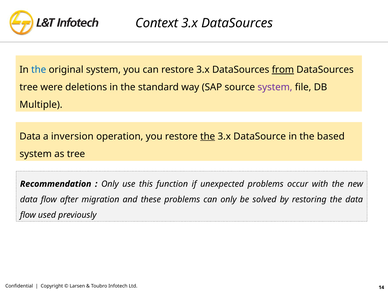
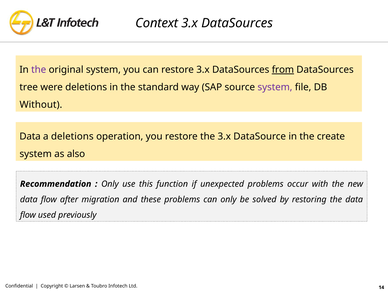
the colour: blue -> purple (39, 70)
Multiple: Multiple -> Without (41, 105)
a inversion: inversion -> deletions (72, 136)
the underline: present -> none (208, 136)
based: based -> create (331, 136)
as tree: tree -> also (76, 154)
